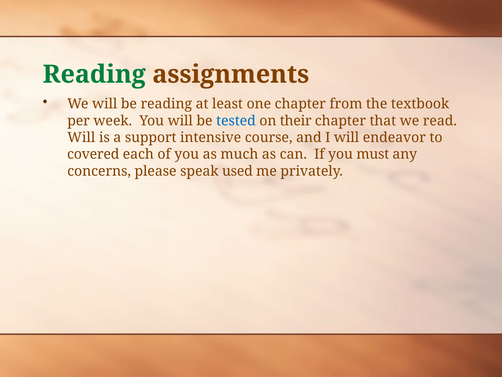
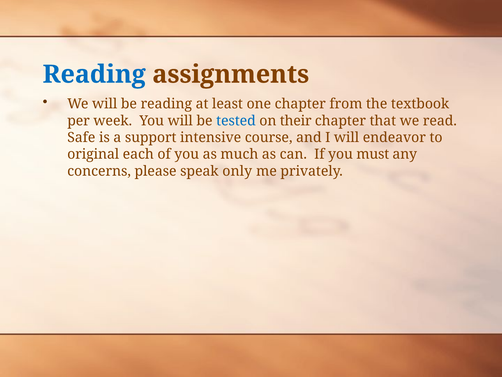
Reading colour: green -> blue (94, 74)
Will: Will -> Safe (81, 137)
covered: covered -> original (93, 154)
used: used -> only (237, 171)
